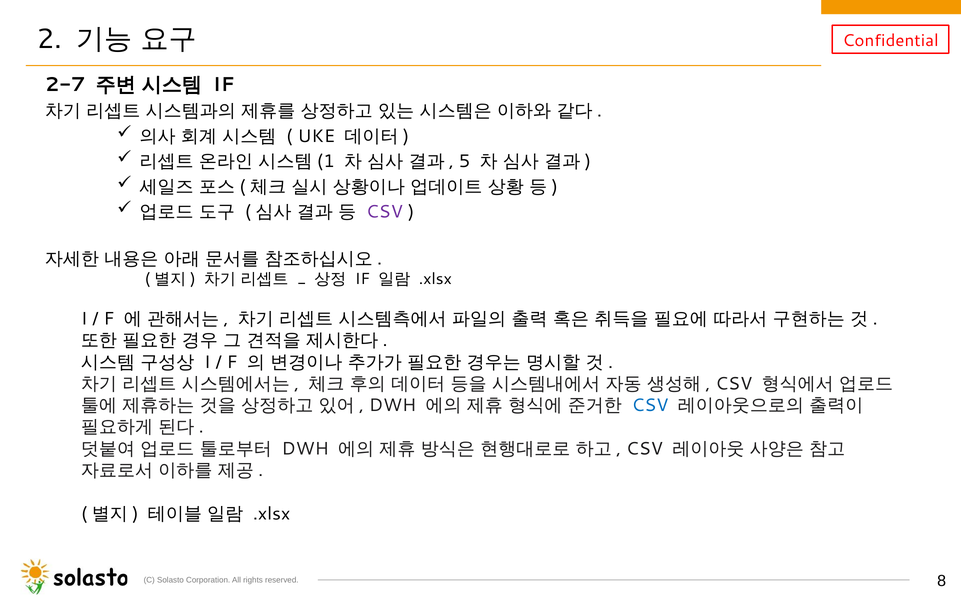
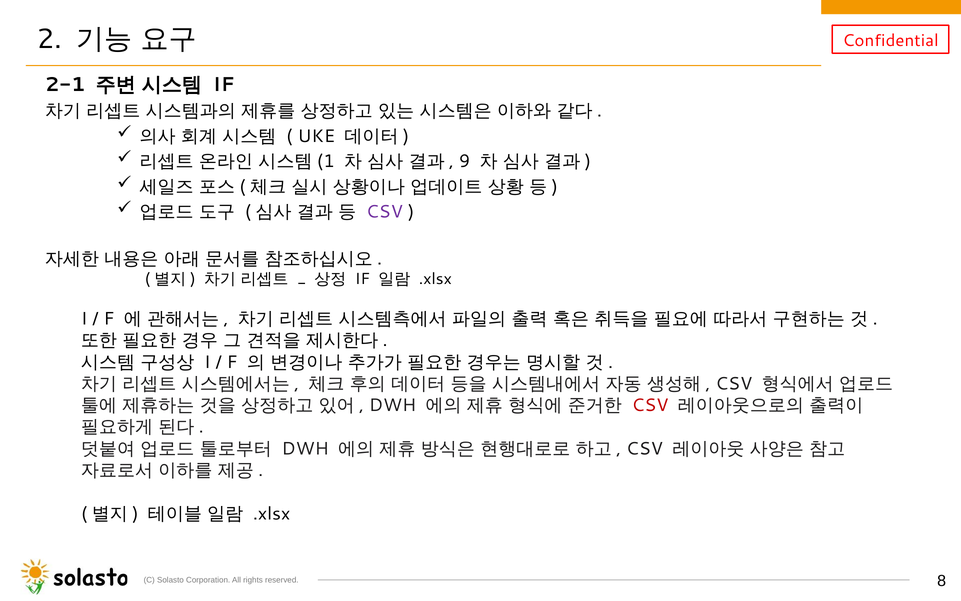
2-7: 2-7 -> 2-1 (65, 84)
5: 5 -> 9 (465, 161)
CSV colour: blue -> red (650, 405)
